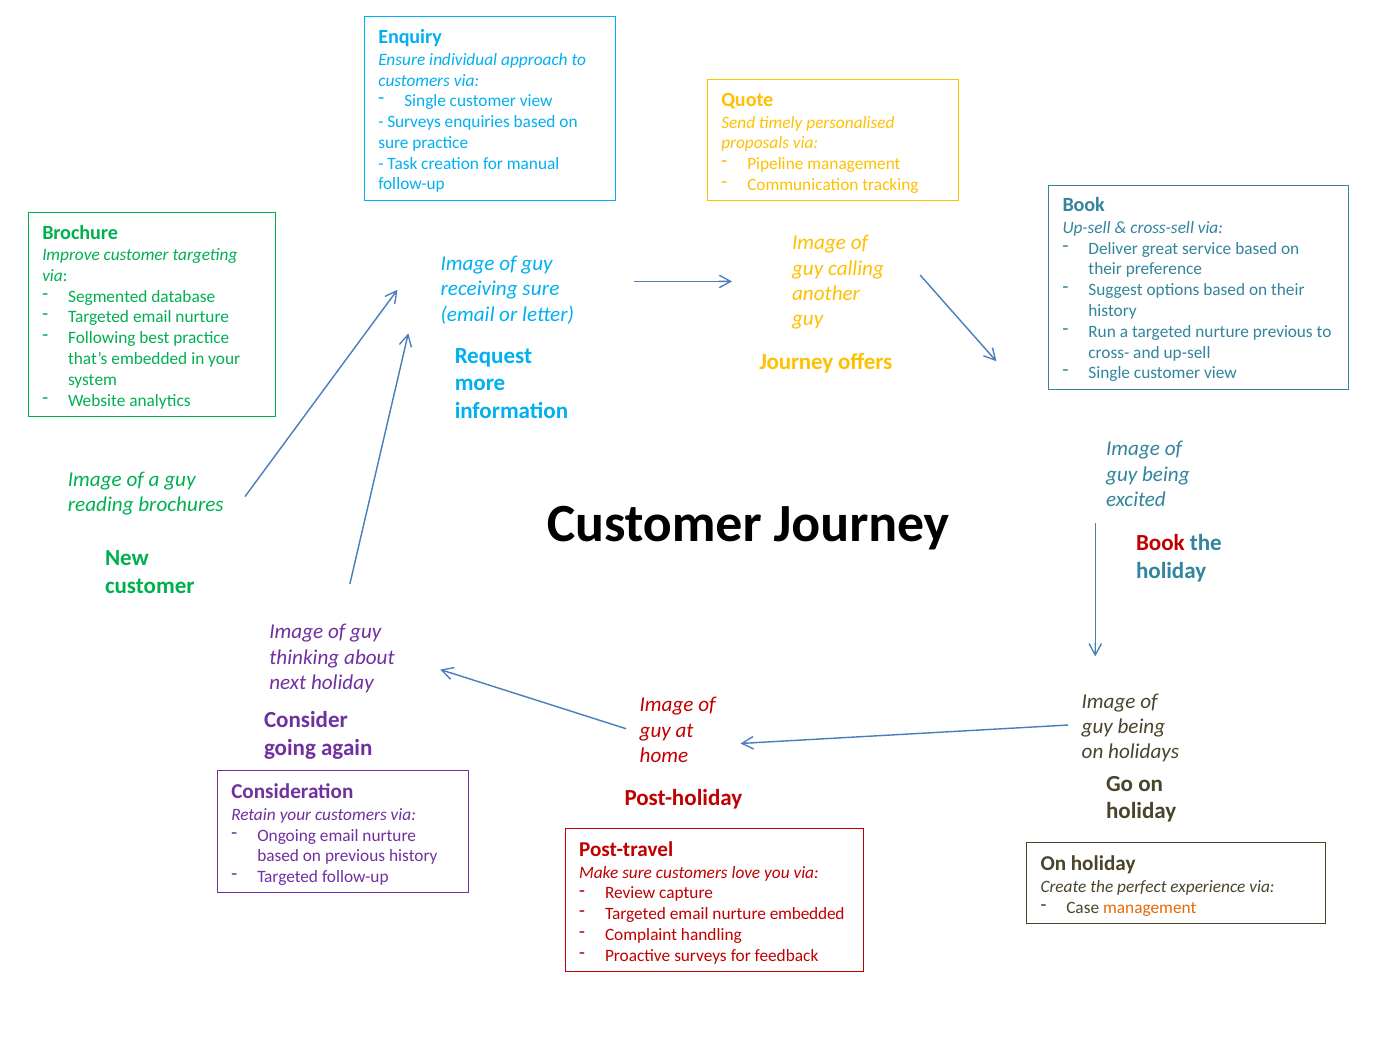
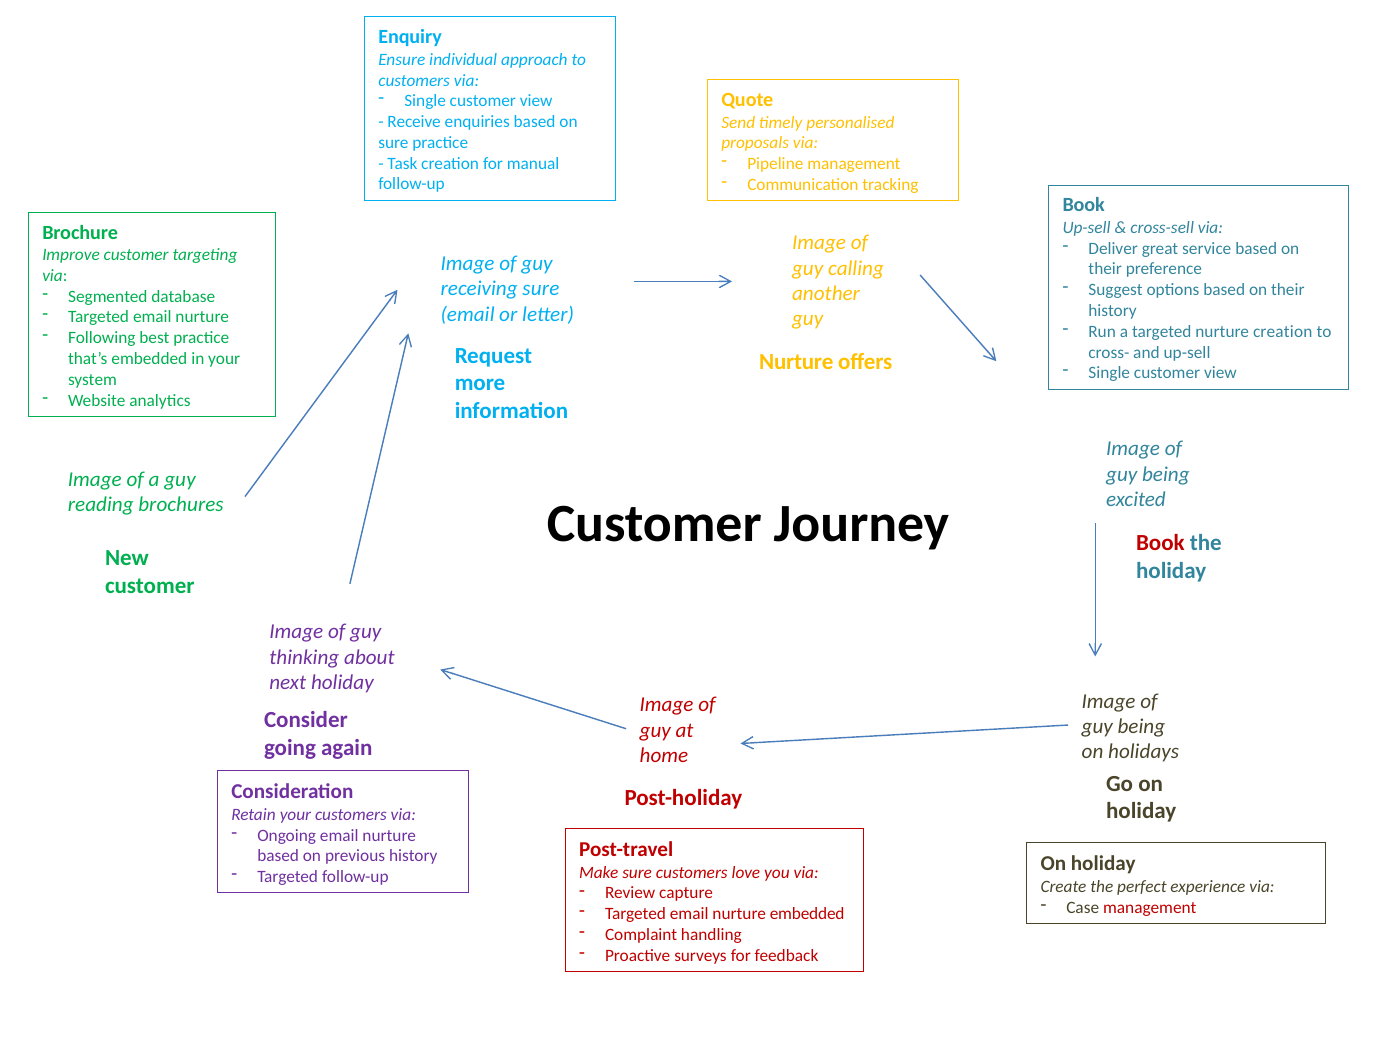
Surveys: Surveys -> Receive (414, 122)
nurture previous: previous -> creation (1283, 332)
Journey: Journey -> Nurture (796, 362)
management colour: orange -> red (1150, 908)
